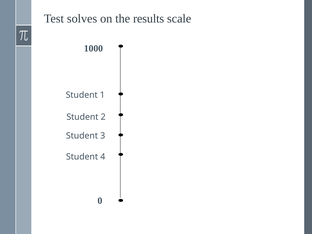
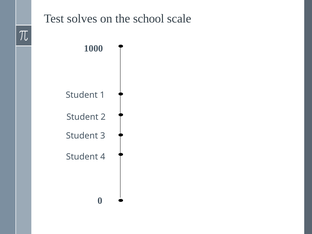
results: results -> school (149, 19)
